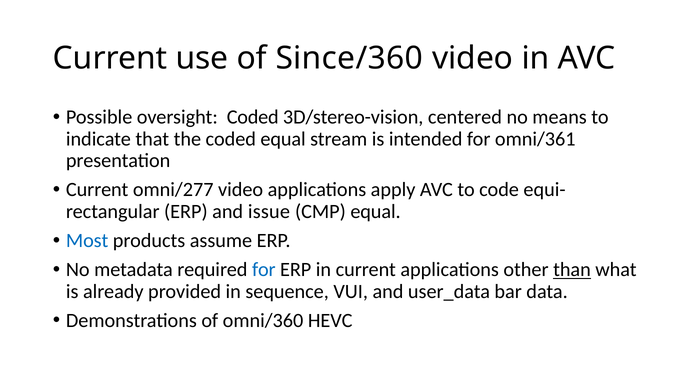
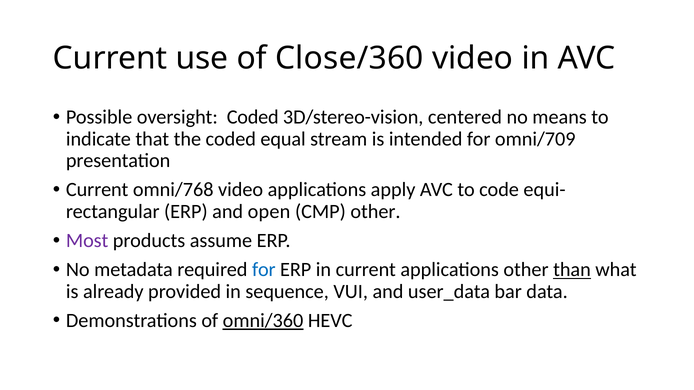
Since/360: Since/360 -> Close/360 (349, 58)
omni/361: omni/361 -> omni/709 (535, 139)
omni/277: omni/277 -> omni/768 (173, 190)
issue: issue -> open (269, 212)
CMP equal: equal -> other (375, 212)
Most colour: blue -> purple (87, 241)
omni/360 underline: none -> present (263, 321)
